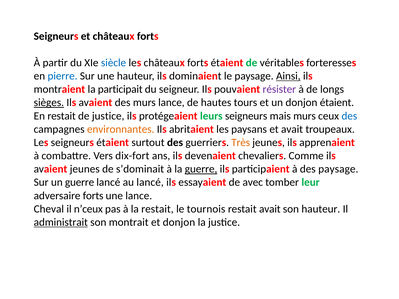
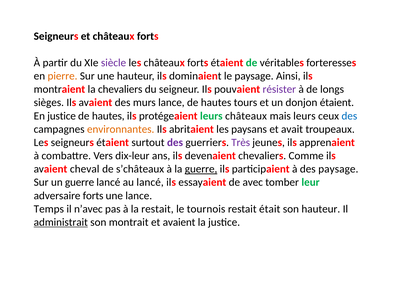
siècle colour: blue -> purple (114, 63)
pierre colour: blue -> orange (62, 76)
Ainsi underline: present -> none (288, 76)
la participait: participait -> chevaliers (120, 89)
sièges underline: present -> none (49, 103)
En restait: restait -> justice (62, 116)
justice: justice -> hautes (108, 116)
leurs seigneurs: seigneurs -> châteaux (246, 116)
mais murs: murs -> leurs (304, 116)
des colour: black -> purple (175, 143)
Très colour: orange -> purple (241, 143)
dix-fort: dix-fort -> dix-leur (132, 156)
avaient jeunes: jeunes -> cheval (85, 169)
s’dominait: s’dominait -> s’châteaux (140, 169)
Cheval: Cheval -> Temps (49, 209)
n’ceux: n’ceux -> n’avec (88, 209)
restait avait: avait -> était (270, 209)
et donjon: donjon -> avaient (179, 222)
